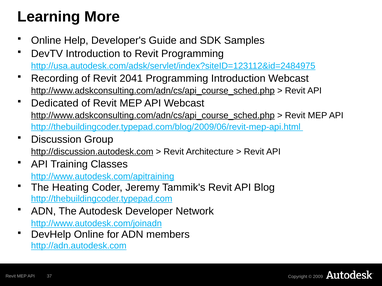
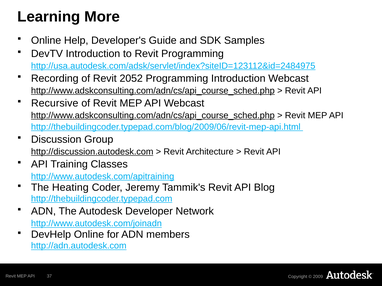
2041: 2041 -> 2052 (131, 79)
Dedicated: Dedicated -> Recursive (55, 103)
